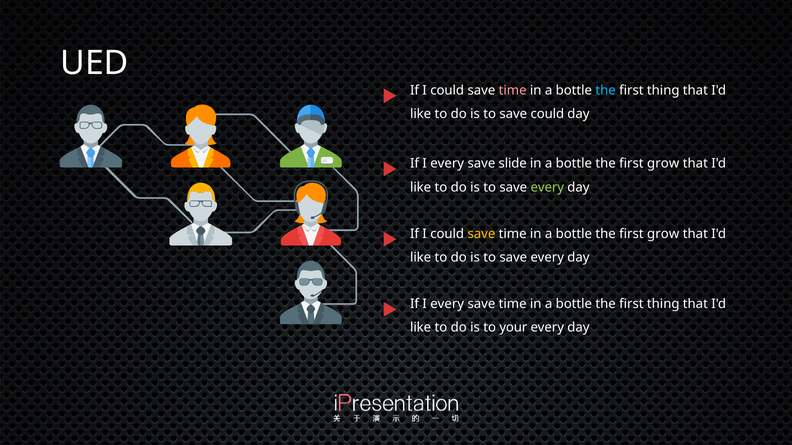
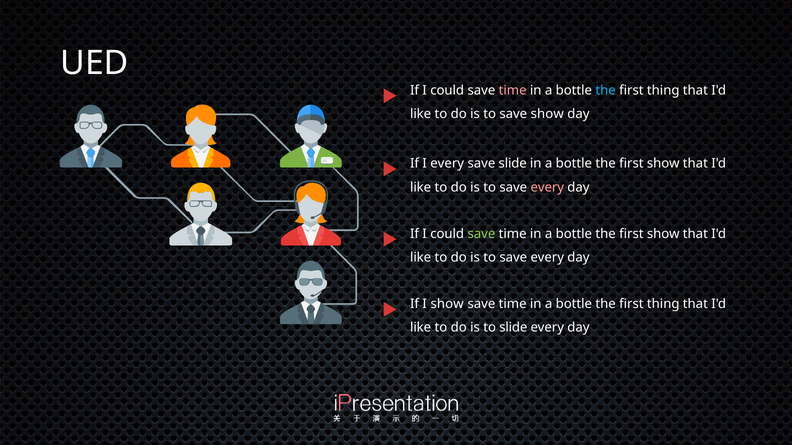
save could: could -> show (547, 114)
grow: grow -> show (663, 164)
every colour: light green -> pink (547, 187)
save colour: yellow -> light green (481, 234)
grow: grow -> show (663, 234)
every: every -> show (447, 304)
to your: your -> slide (513, 328)
